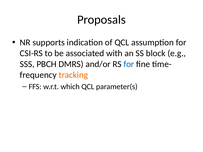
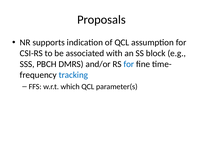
tracking colour: orange -> blue (73, 75)
